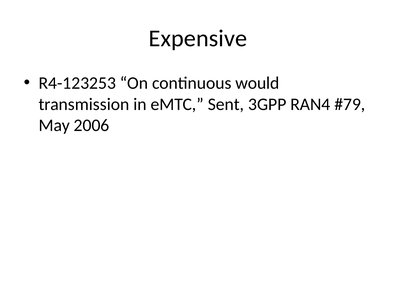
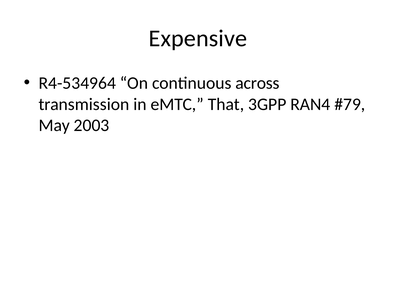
R4-123253: R4-123253 -> R4-534964 (77, 83)
would: would -> across (257, 83)
Sent: Sent -> That (226, 104)
2006: 2006 -> 2003 (92, 125)
